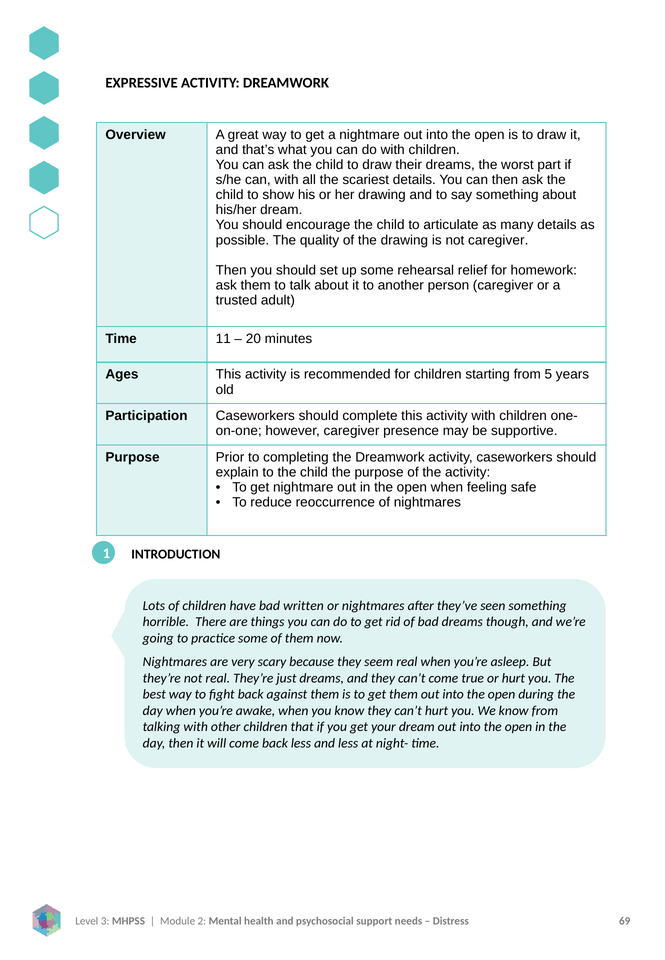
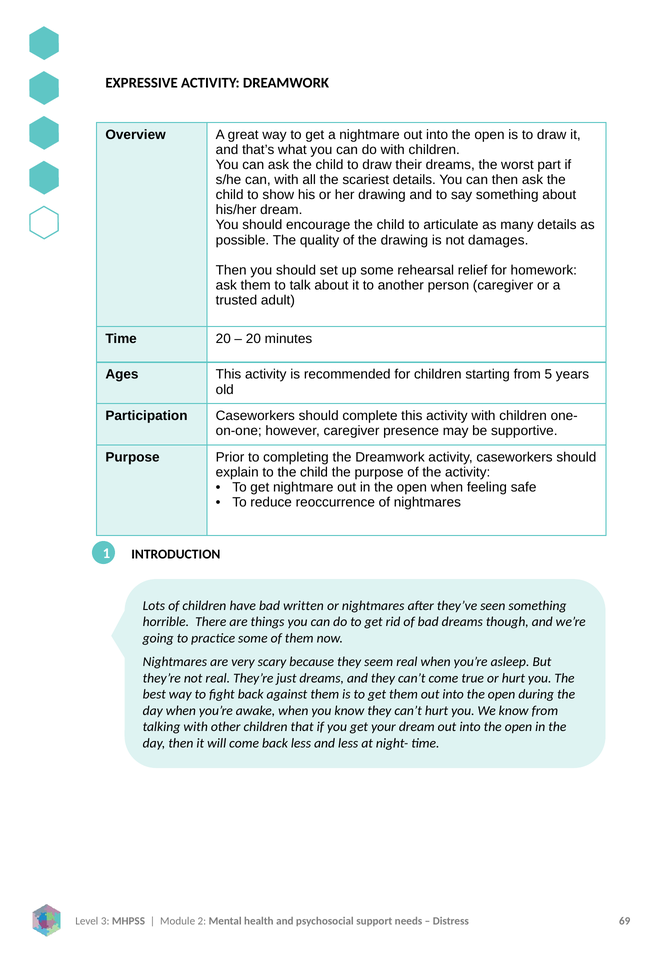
not caregiver: caregiver -> damages (498, 240)
Time 11: 11 -> 20 (223, 339)
